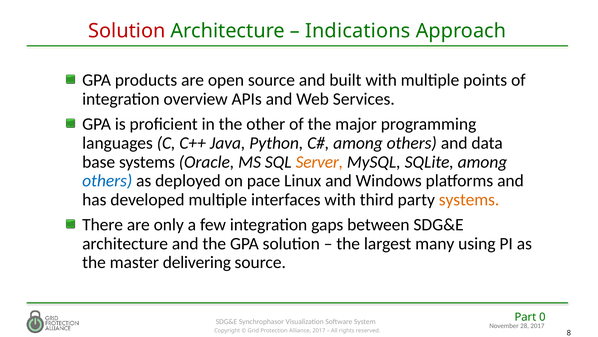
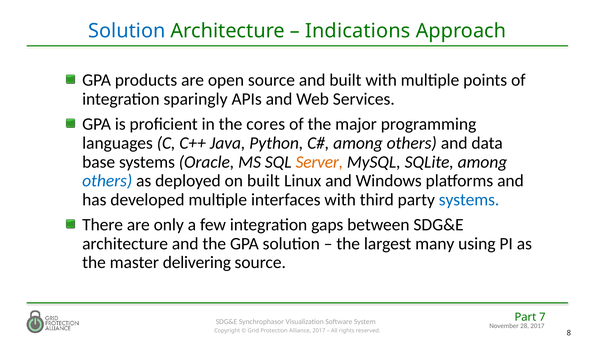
Solution colour: red -> blue (127, 31)
overview: overview -> sparingly (196, 99)
other: other -> cores (266, 124)
on pace: pace -> built (263, 180)
systems colour: orange -> blue (469, 199)
0: 0 -> 7 (542, 316)
